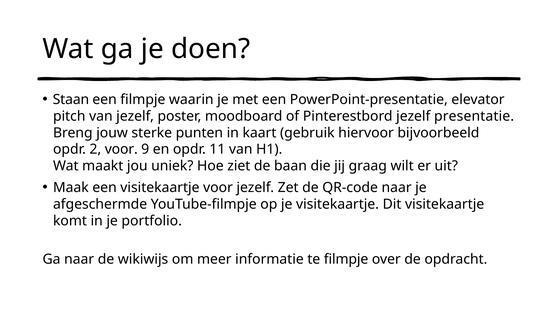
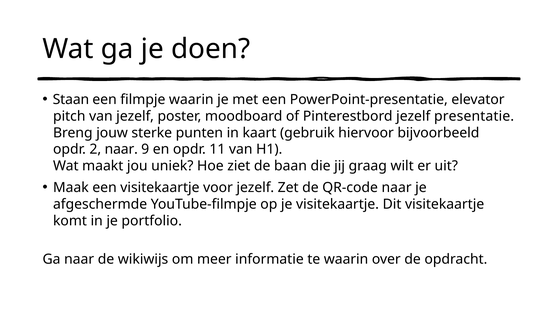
2 voor: voor -> naar (121, 149)
te filmpje: filmpje -> waarin (346, 259)
